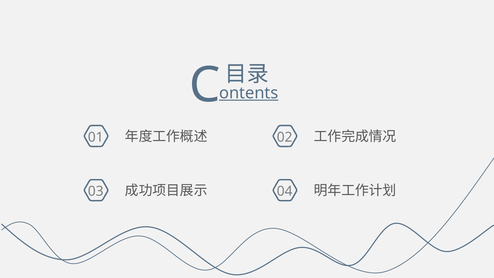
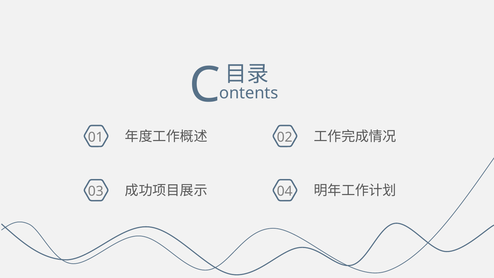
ontents underline: present -> none (249, 93)
